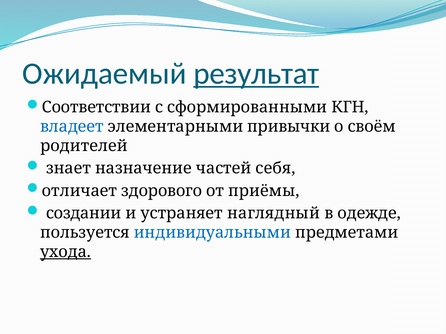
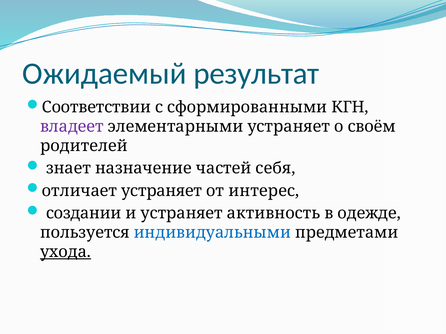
результат underline: present -> none (256, 74)
владеет colour: blue -> purple (72, 127)
элементарными привычки: привычки -> устраняет (289, 127)
отличает здорового: здорового -> устраняет (162, 191)
приёмы: приёмы -> интерес (264, 191)
наглядный: наглядный -> активность (274, 214)
